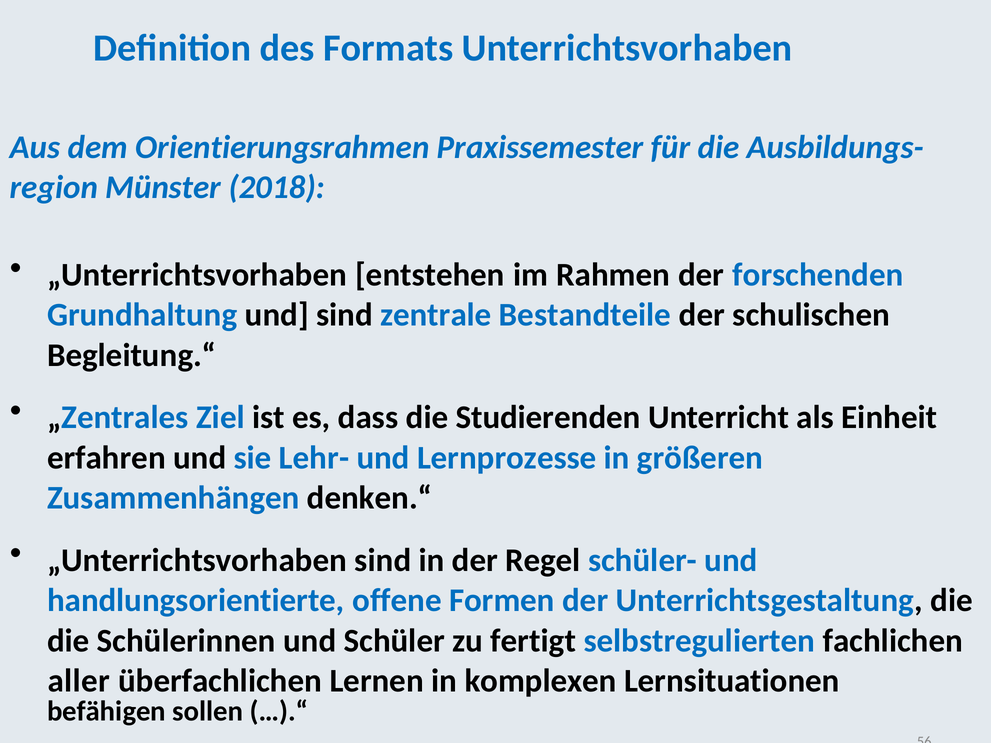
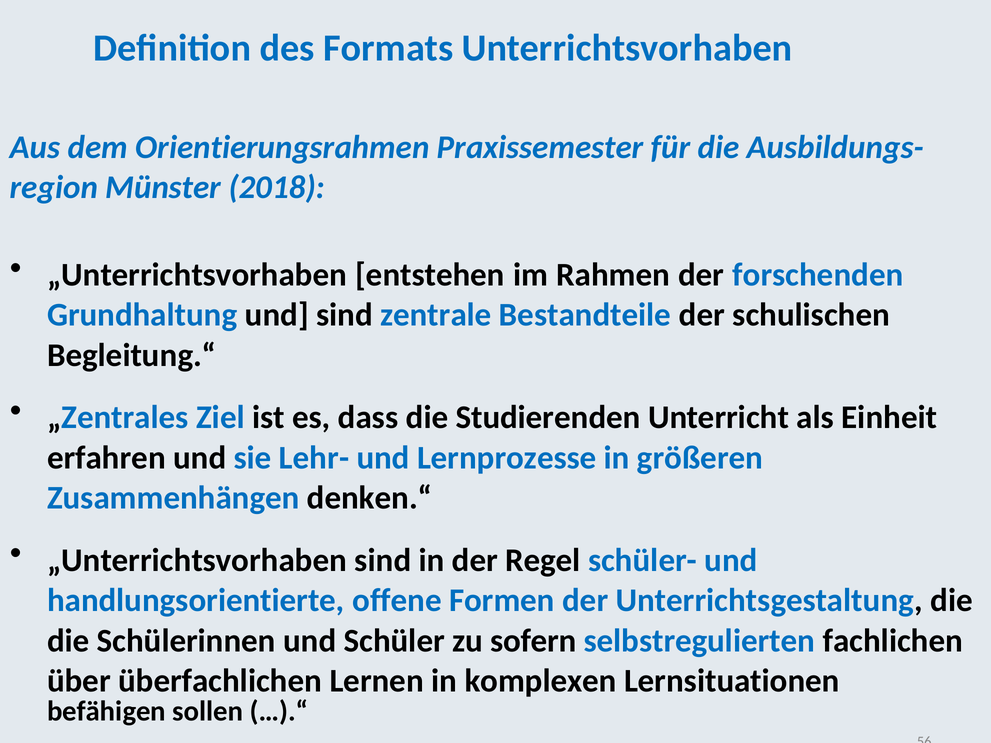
fertigt: fertigt -> sofern (533, 641)
aller: aller -> über (79, 681)
